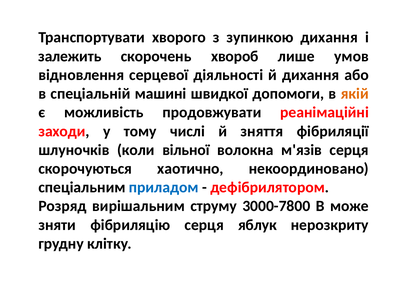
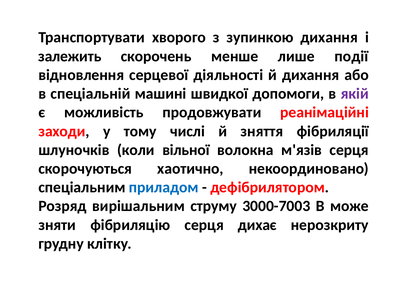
хвороб: хвороб -> менше (235, 56)
умов: умов -> події (351, 56)
якій colour: orange -> purple (355, 94)
3000-7800: 3000-7800 -> 3000-7003 (276, 206)
яблук: яблук -> дихає (257, 225)
